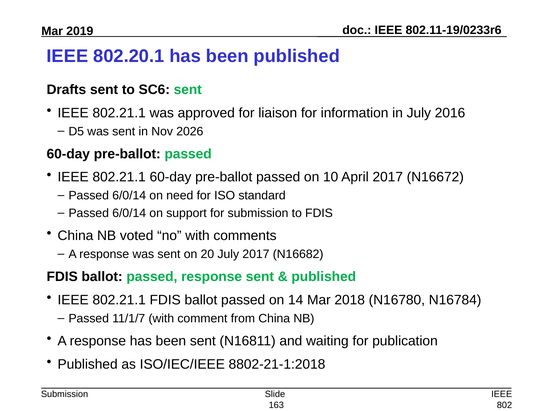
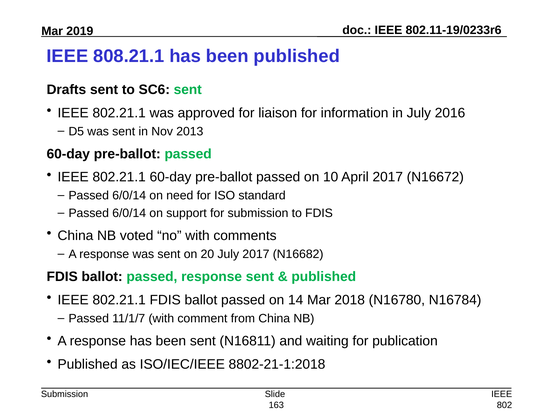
802.20.1: 802.20.1 -> 808.21.1 (129, 56)
2026: 2026 -> 2013 (190, 131)
